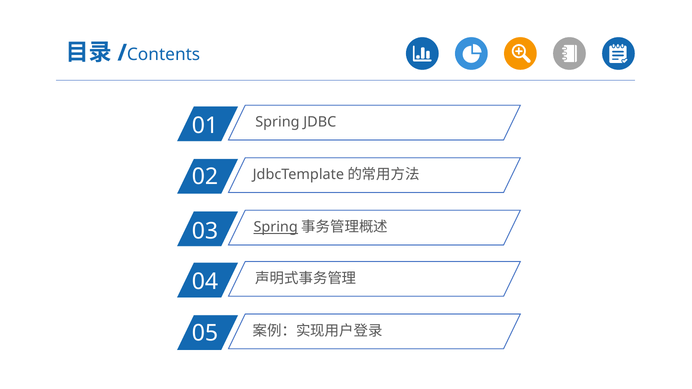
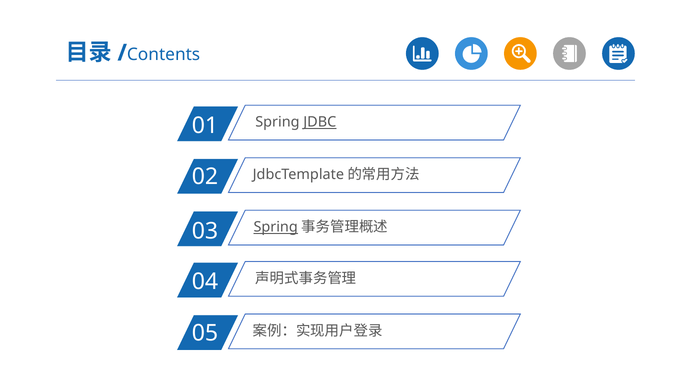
JDBC underline: none -> present (320, 122)
